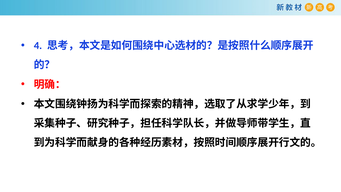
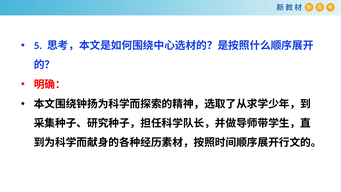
4: 4 -> 5 (38, 46)
